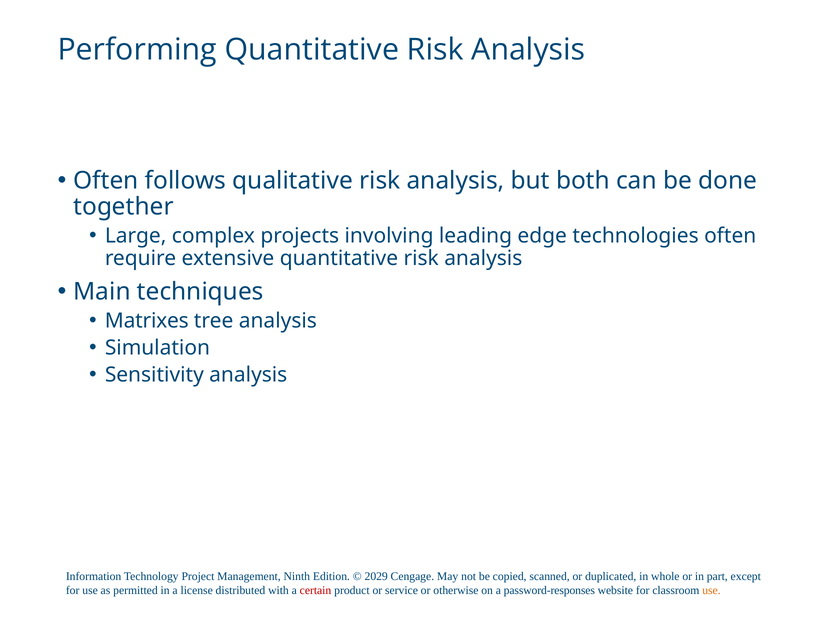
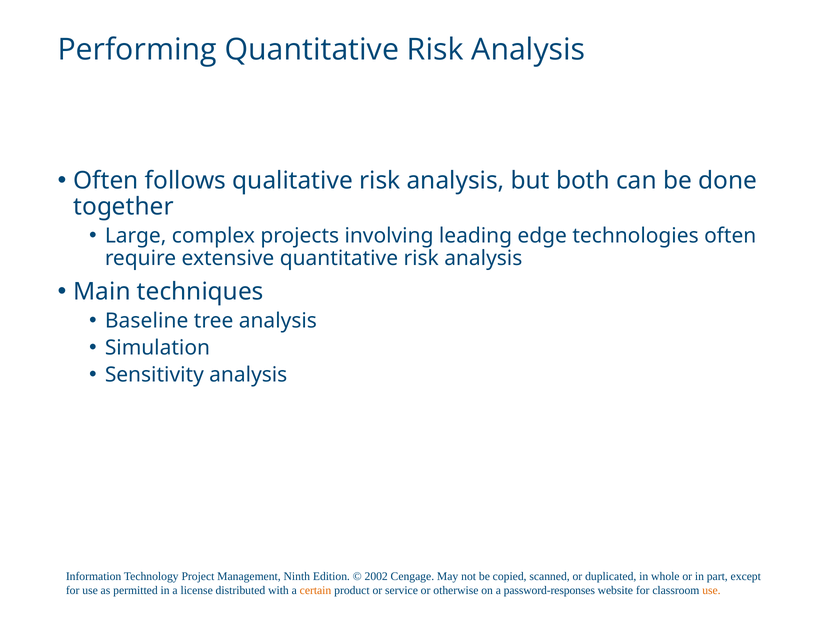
Matrixes: Matrixes -> Baseline (147, 321)
2029: 2029 -> 2002 (376, 577)
certain colour: red -> orange (316, 591)
